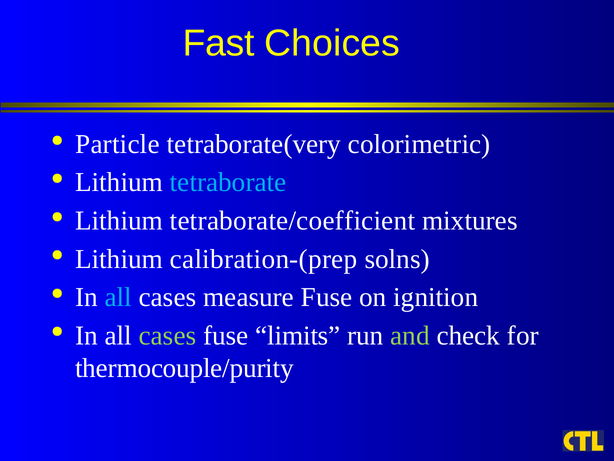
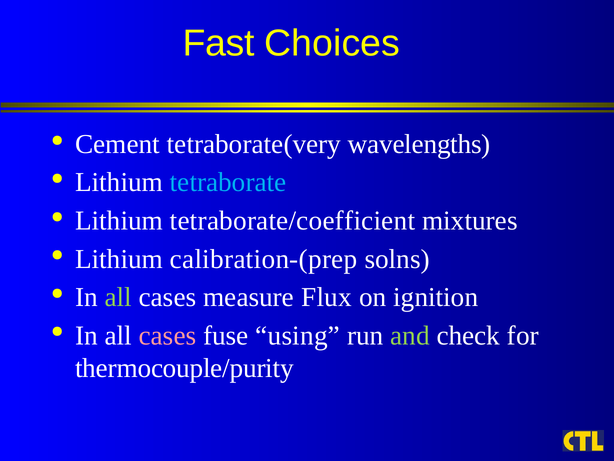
Particle: Particle -> Cement (118, 144)
colorimetric: colorimetric -> wavelengths (419, 144)
all colour: light blue -> light green (118, 297)
measure Fuse: Fuse -> Flux (327, 297)
cases colour: light green -> pink (168, 335)
limits: limits -> using (298, 335)
